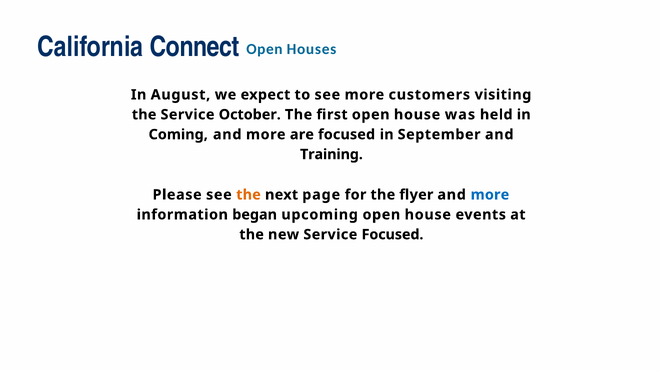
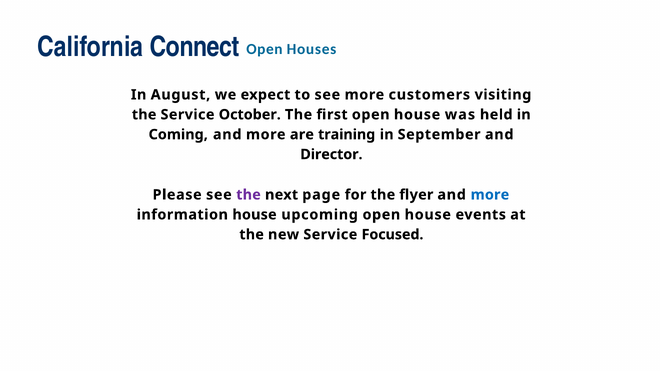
are focused: focused -> training (347, 135)
Training: Training -> Director (331, 154)
the colour: orange -> purple (249, 195)
information began: began -> house (255, 215)
